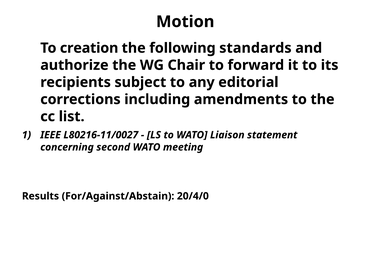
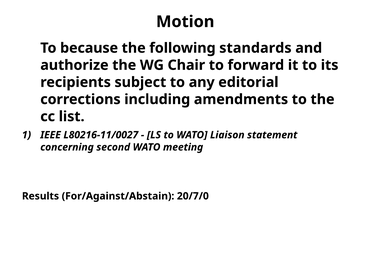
creation: creation -> because (89, 48)
20/4/0: 20/4/0 -> 20/7/0 (193, 196)
